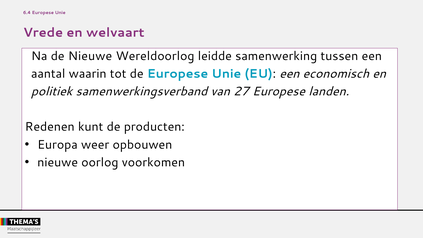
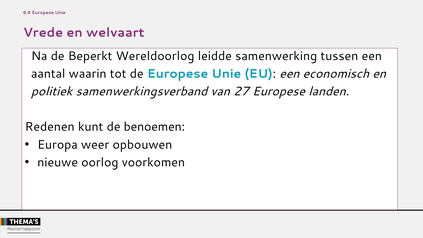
de Nieuwe: Nieuwe -> Beperkt (90, 56)
producten: producten -> benoemen (154, 127)
